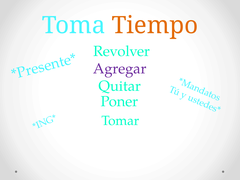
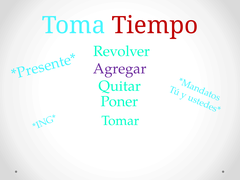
Tiempo colour: orange -> red (155, 25)
